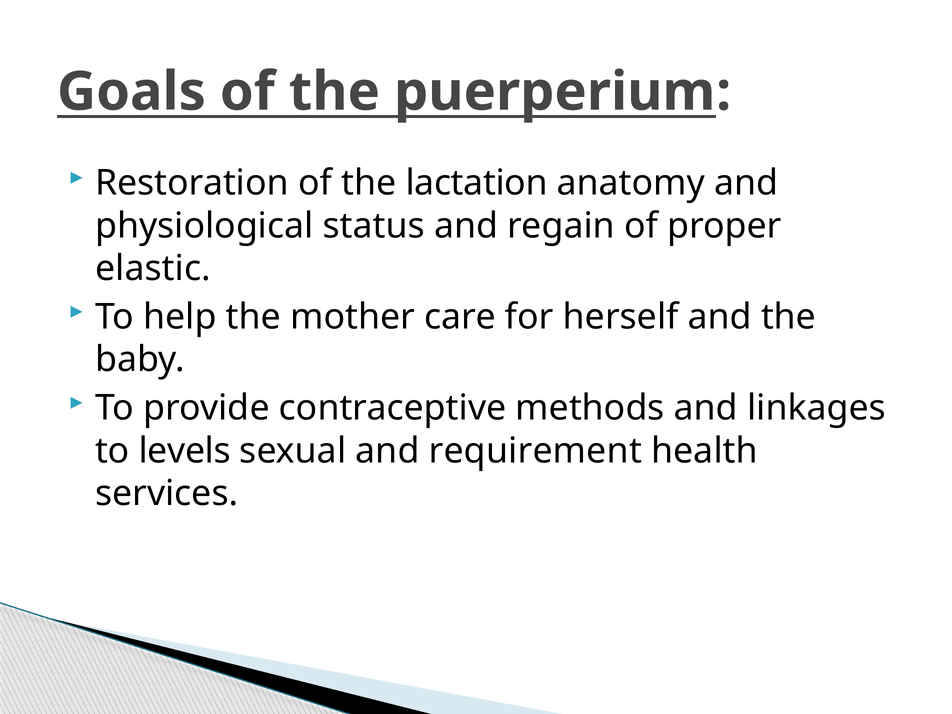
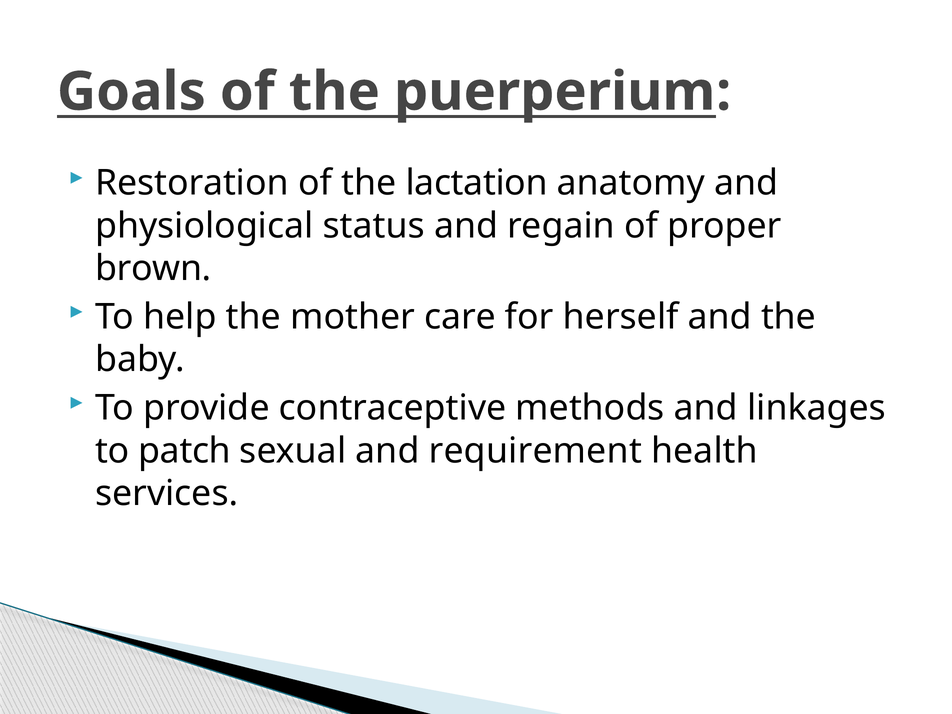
elastic: elastic -> brown (153, 269)
levels: levels -> patch (185, 451)
